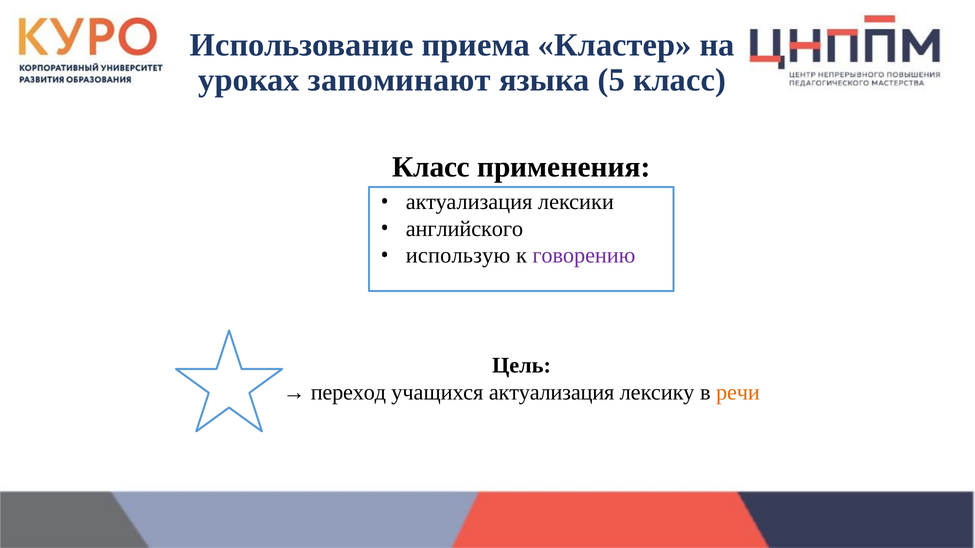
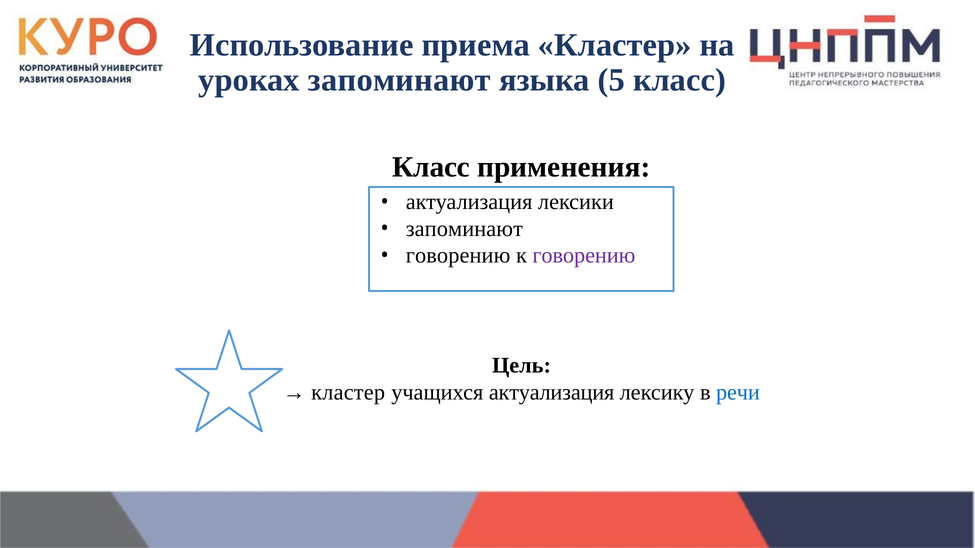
английского: английского -> запоминают (464, 229)
использую: использую -> говорению (458, 256)
переход: переход -> кластер (348, 393)
речи colour: orange -> blue (738, 393)
